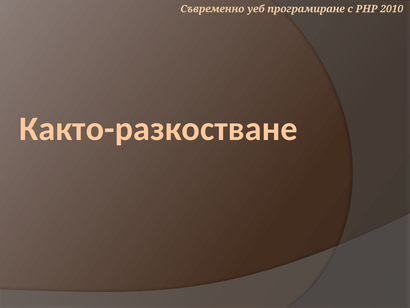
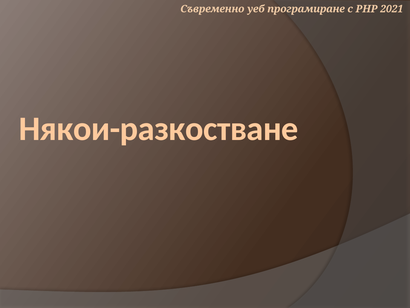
2010: 2010 -> 2021 (392, 9)
Както-разкостване: Както-разкостване -> Някои-разкостване (159, 129)
